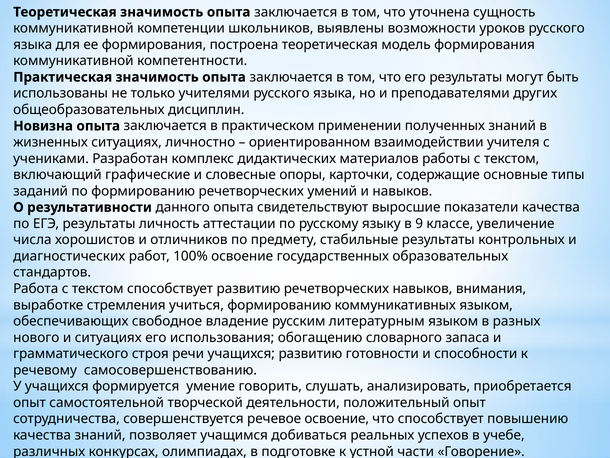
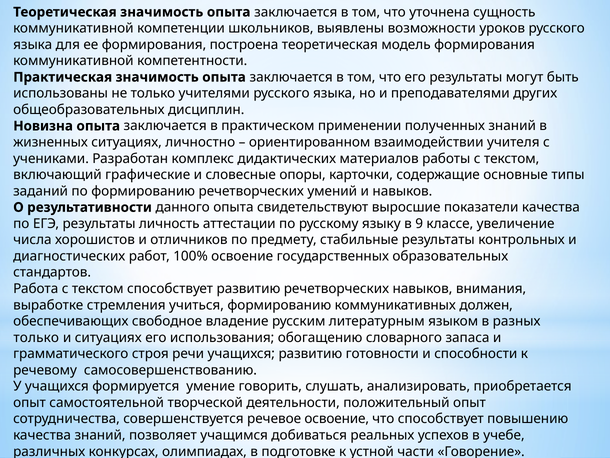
коммуникативных языком: языком -> должен (486, 305)
нового: нового -> только (36, 337)
